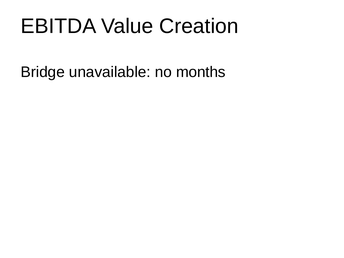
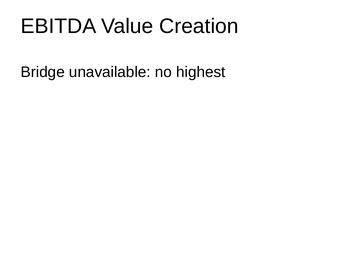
months: months -> highest (201, 72)
